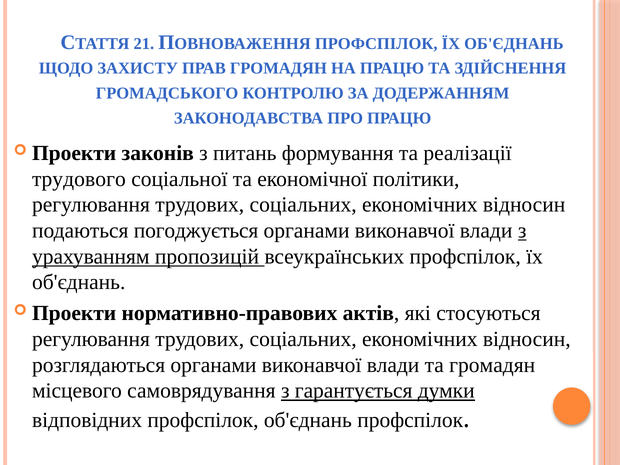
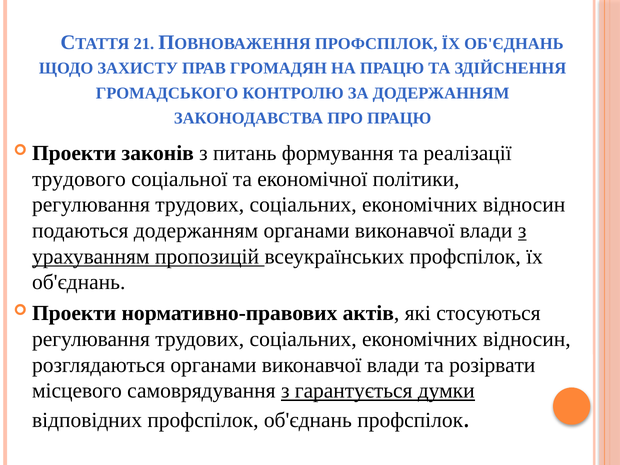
подаються погоджується: погоджується -> додержанням (196, 231)
та громадян: громадян -> розірвати (492, 365)
